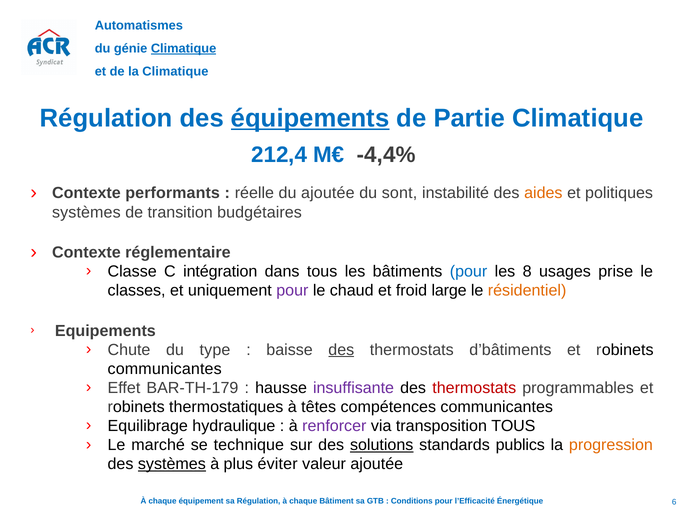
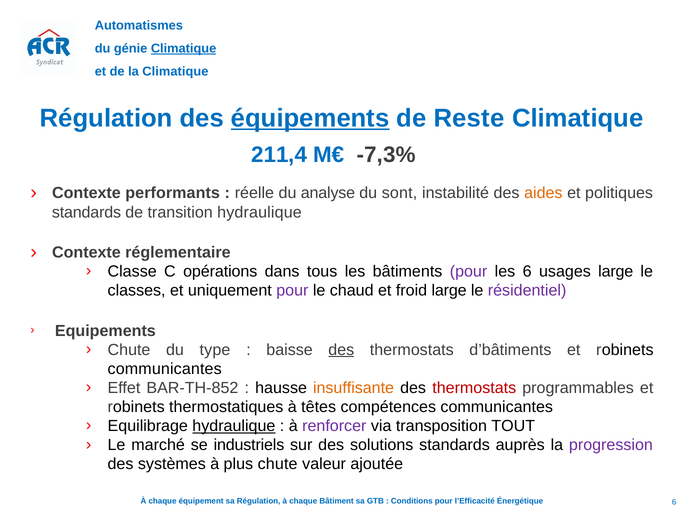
Partie: Partie -> Reste (469, 118)
212,4: 212,4 -> 211,4 (279, 155)
-4,4%: -4,4% -> -7,3% (386, 155)
du ajoutée: ajoutée -> analyse (328, 193)
systèmes: systèmes -> standards (87, 212)
transition budgétaires: budgétaires -> hydraulique (259, 212)
intégration: intégration -> opérations (220, 272)
pour colour: blue -> purple (469, 272)
les 8: 8 -> 6 (527, 272)
usages prise: prise -> large (616, 272)
résidentiel colour: orange -> purple (527, 291)
BAR-TH-179: BAR-TH-179 -> BAR-TH-852 (192, 388)
insuffisante colour: purple -> orange (354, 388)
hydraulique underline: none -> present (234, 426)
transposition TOUS: TOUS -> TOUT (513, 426)
technique: technique -> industriels (249, 445)
solutions underline: present -> none (382, 445)
publics: publics -> auprès (520, 445)
progression colour: orange -> purple (611, 445)
systèmes underline: present -> none (172, 464)
plus éviter: éviter -> chute (278, 464)
